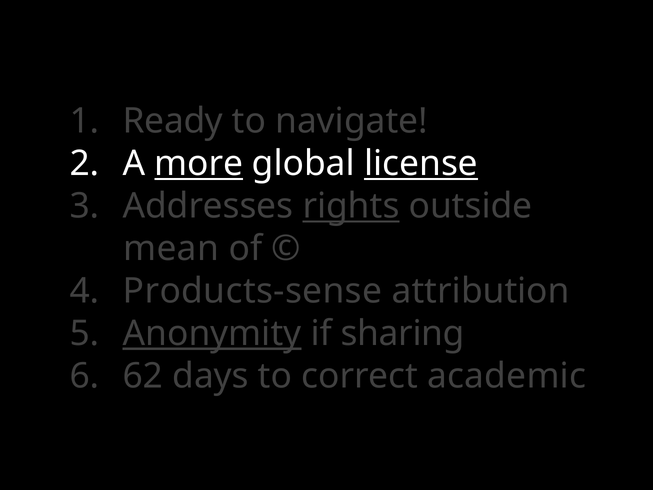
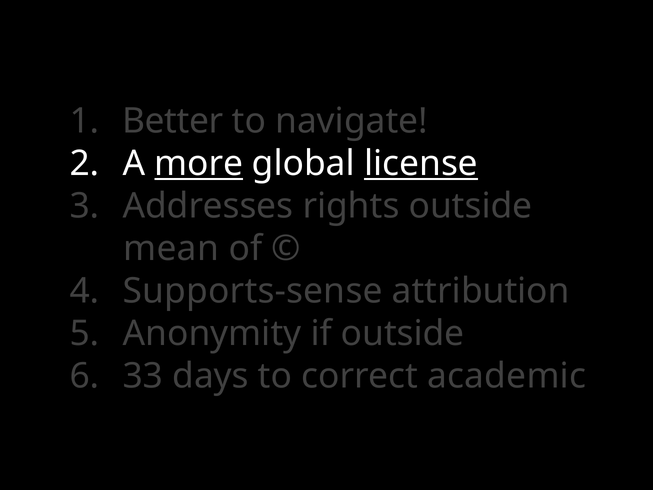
Ready: Ready -> Better (173, 121)
rights underline: present -> none (351, 206)
Products-sense: Products-sense -> Supports-sense (253, 291)
Anonymity underline: present -> none (212, 333)
if sharing: sharing -> outside (403, 333)
62: 62 -> 33 (143, 376)
